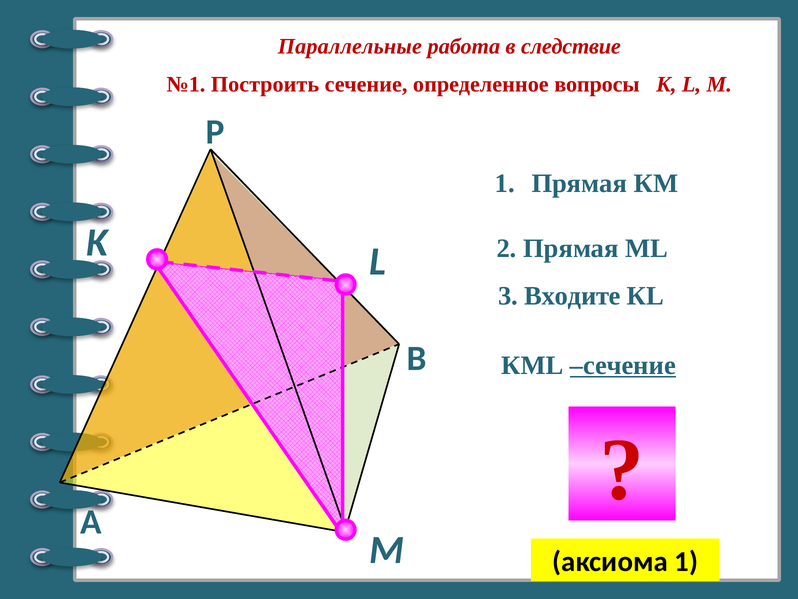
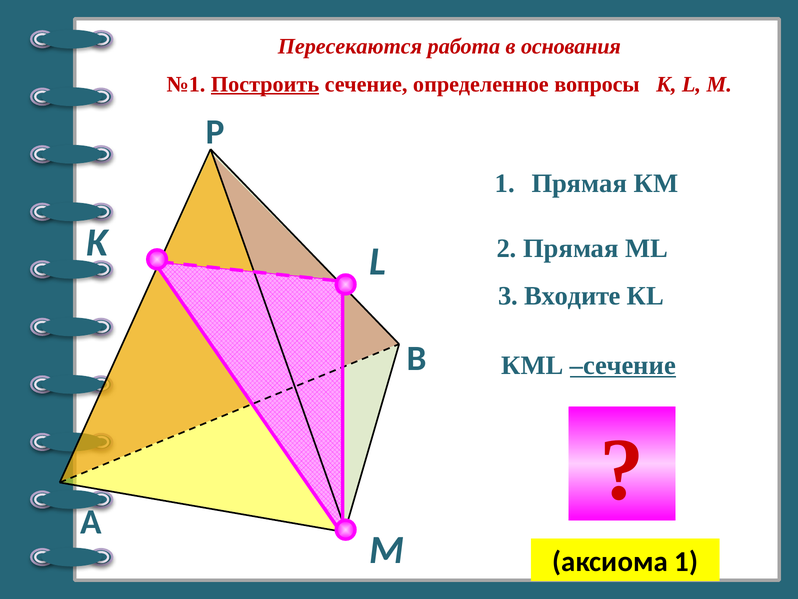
Параллельные: Параллельные -> Пересекаются (350, 46)
следствие: следствие -> основания (571, 46)
Построить underline: none -> present (265, 84)
